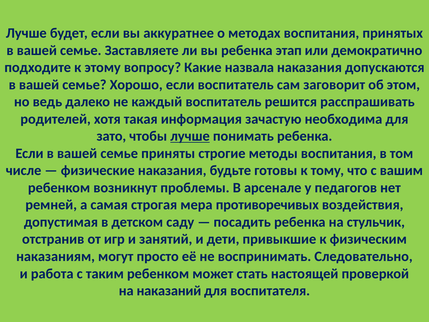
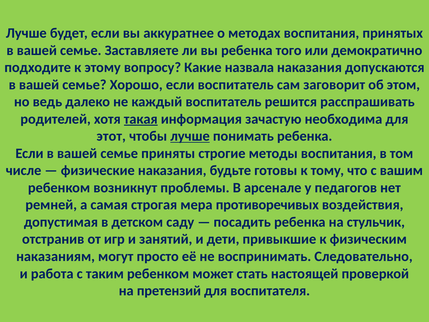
этап: этап -> того (289, 50)
такая underline: none -> present (141, 119)
зато: зато -> этот (111, 136)
наказаний: наказаний -> претензий (169, 291)
